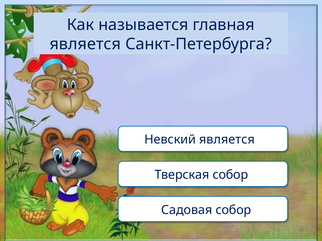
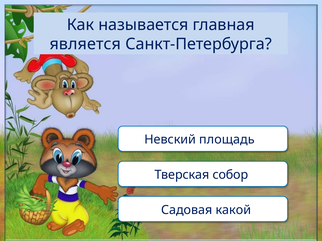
Невский является: является -> площадь (227, 140)
Садовая собор: собор -> какой (233, 210)
